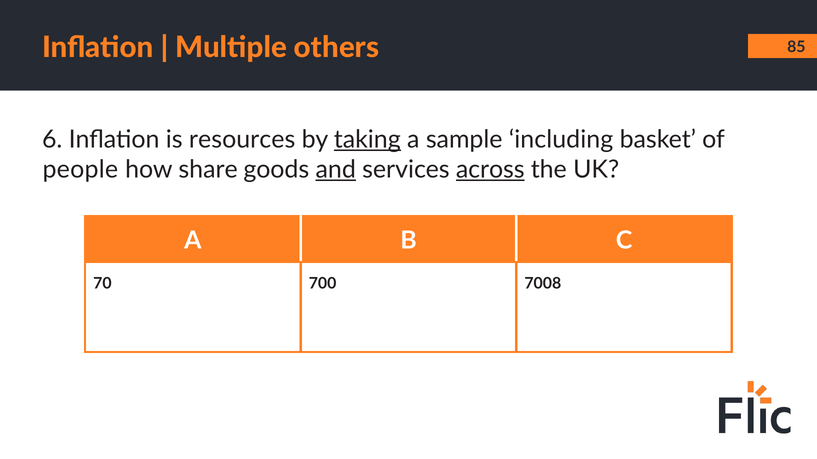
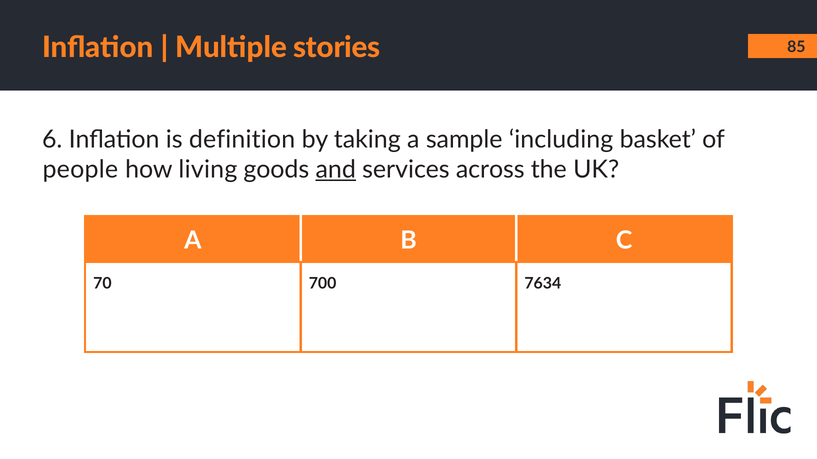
others: others -> stories (337, 48)
resources: resources -> definition (242, 140)
taking underline: present -> none (367, 140)
share: share -> living (208, 170)
across underline: present -> none (490, 170)
7008: 7008 -> 7634 (543, 284)
